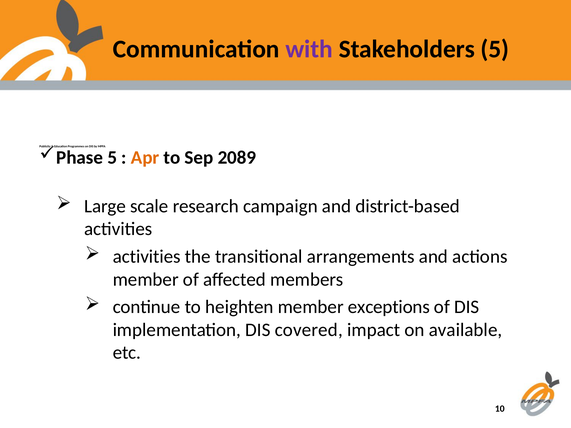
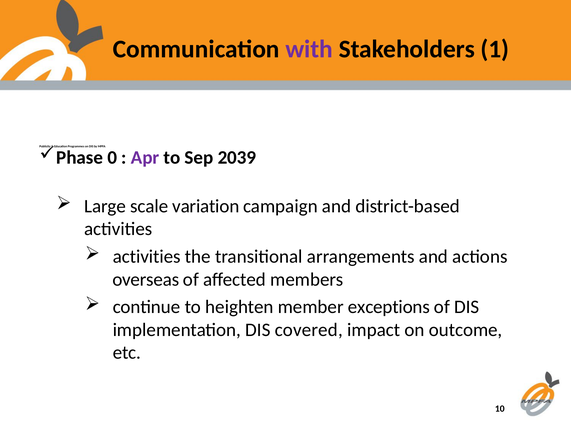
Stakeholders 5: 5 -> 1 (495, 49)
Phase 5: 5 -> 0 (112, 158)
Apr colour: orange -> purple (145, 158)
2089: 2089 -> 2039 (237, 158)
research: research -> variation (206, 206)
member: member -> overseas (146, 280)
available: available -> outcome (466, 330)
